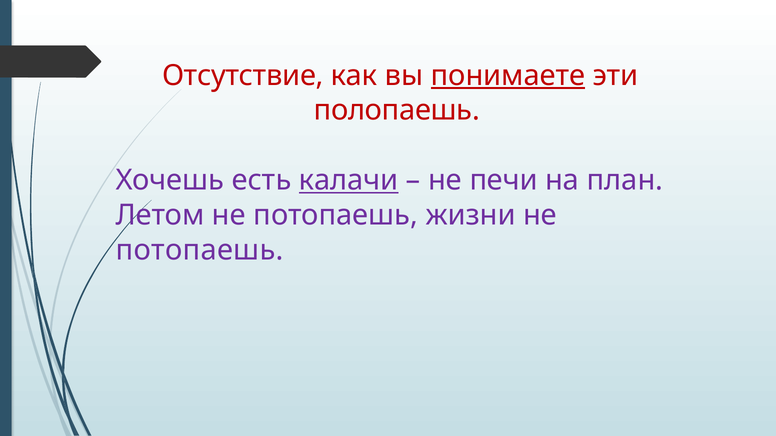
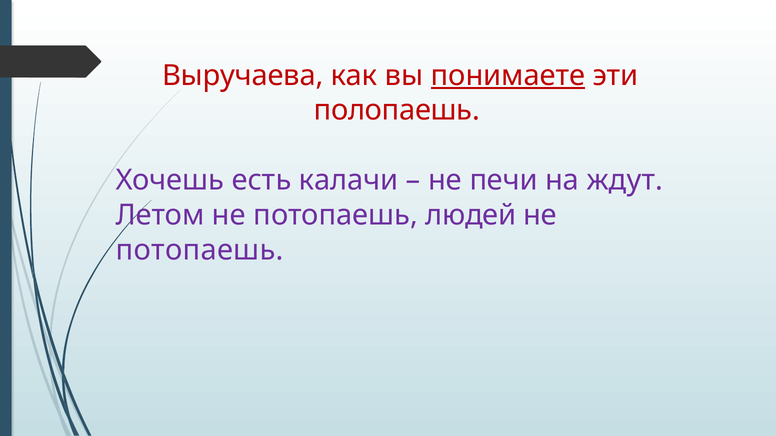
Отсутствие: Отсутствие -> Выручаева (243, 76)
калачи underline: present -> none (349, 180)
план: план -> ждут (625, 180)
жизни: жизни -> людей (471, 215)
